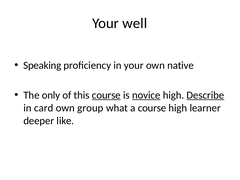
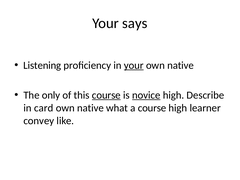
well: well -> says (135, 23)
Speaking: Speaking -> Listening (42, 65)
your underline: none -> present (134, 65)
Describe underline: present -> none (205, 95)
group: group -> native (90, 108)
deeper: deeper -> convey (39, 121)
